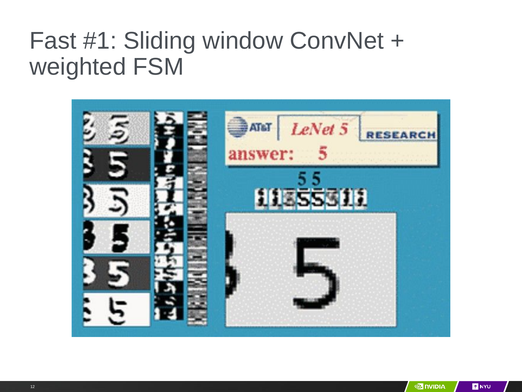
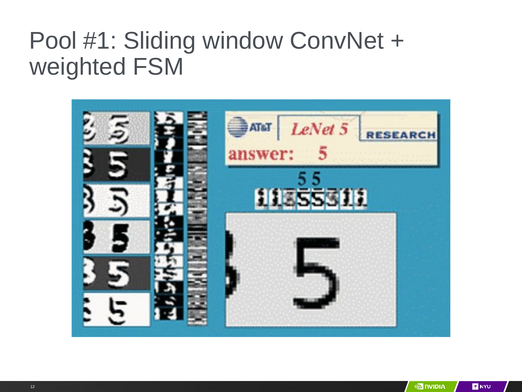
Fast: Fast -> Pool (53, 41)
